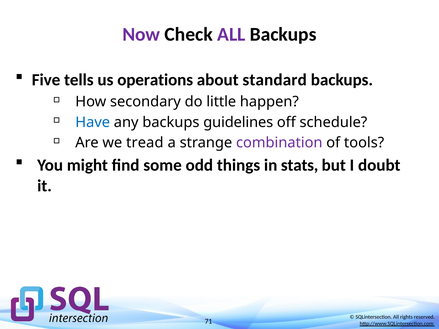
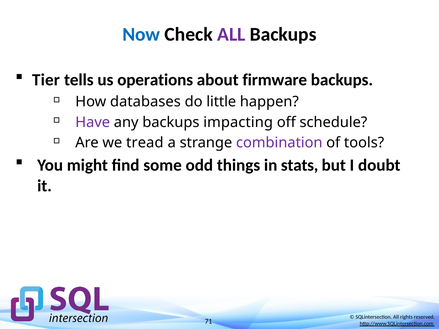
Now colour: purple -> blue (141, 34)
Five: Five -> Tier (46, 80)
standard: standard -> firmware (275, 80)
secondary: secondary -> databases (145, 102)
Have colour: blue -> purple (93, 122)
guidelines: guidelines -> impacting (238, 122)
